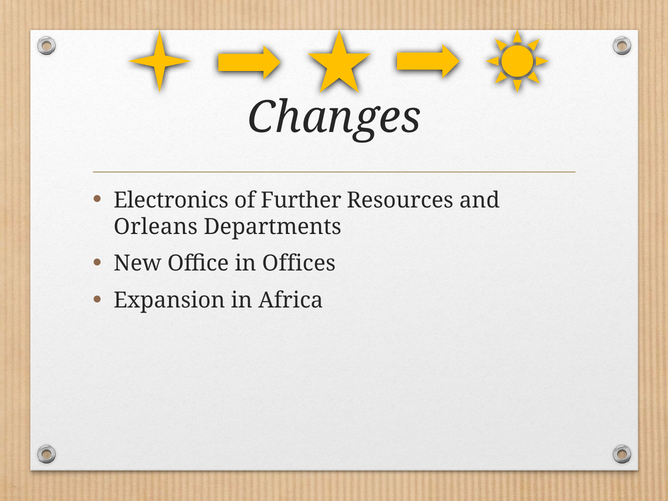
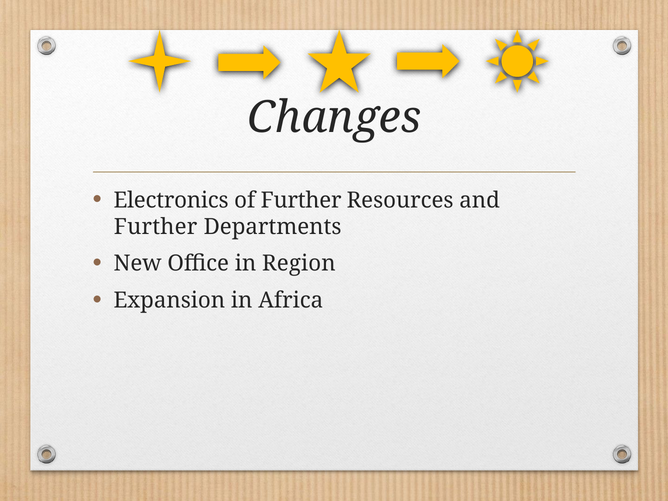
Orleans: Orleans -> Further (156, 227)
Offices: Offices -> Region (299, 264)
